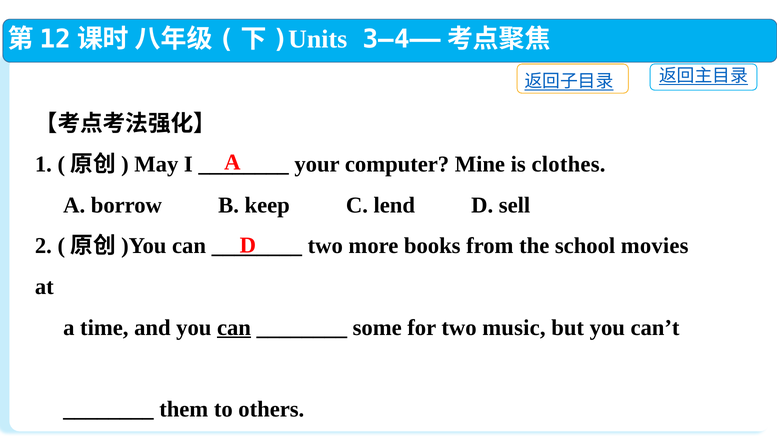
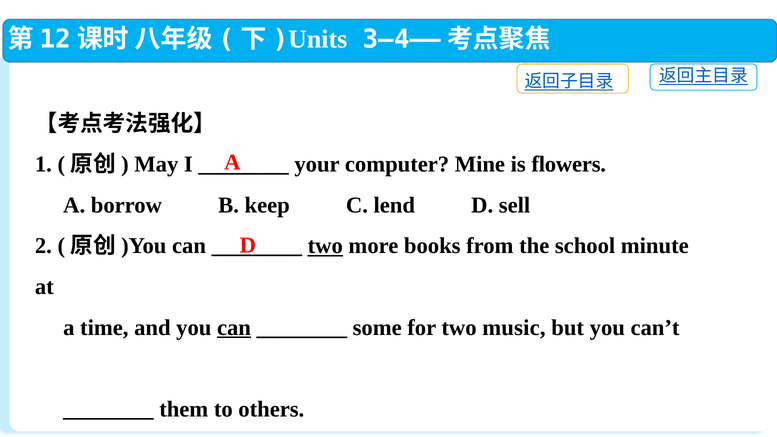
clothes: clothes -> flowers (569, 164)
two underline: none -> present (325, 246)
movies: movies -> minute (655, 246)
